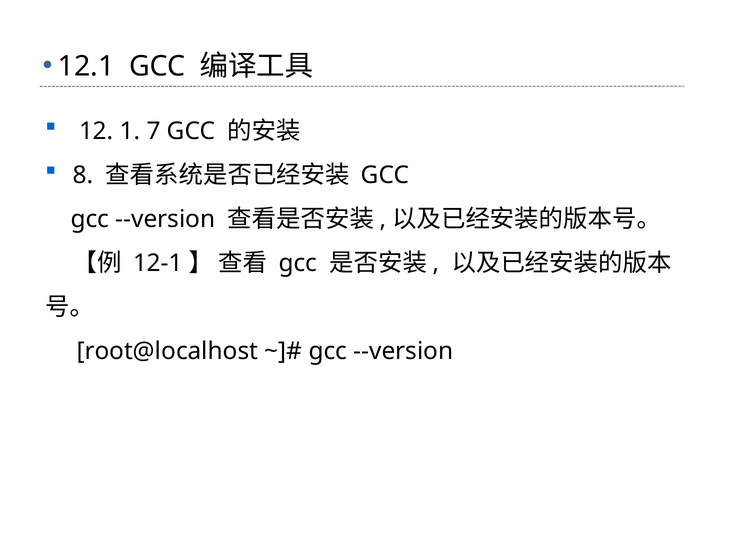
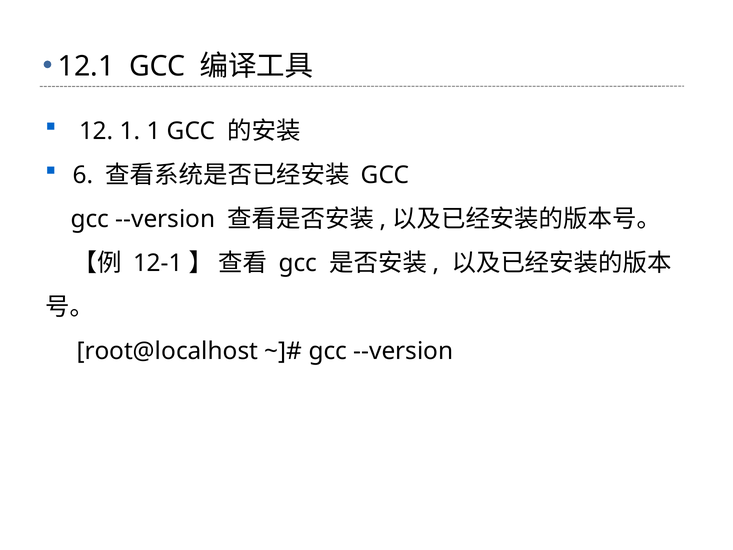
1 7: 7 -> 1 (154, 131)
8: 8 -> 6 (83, 175)
